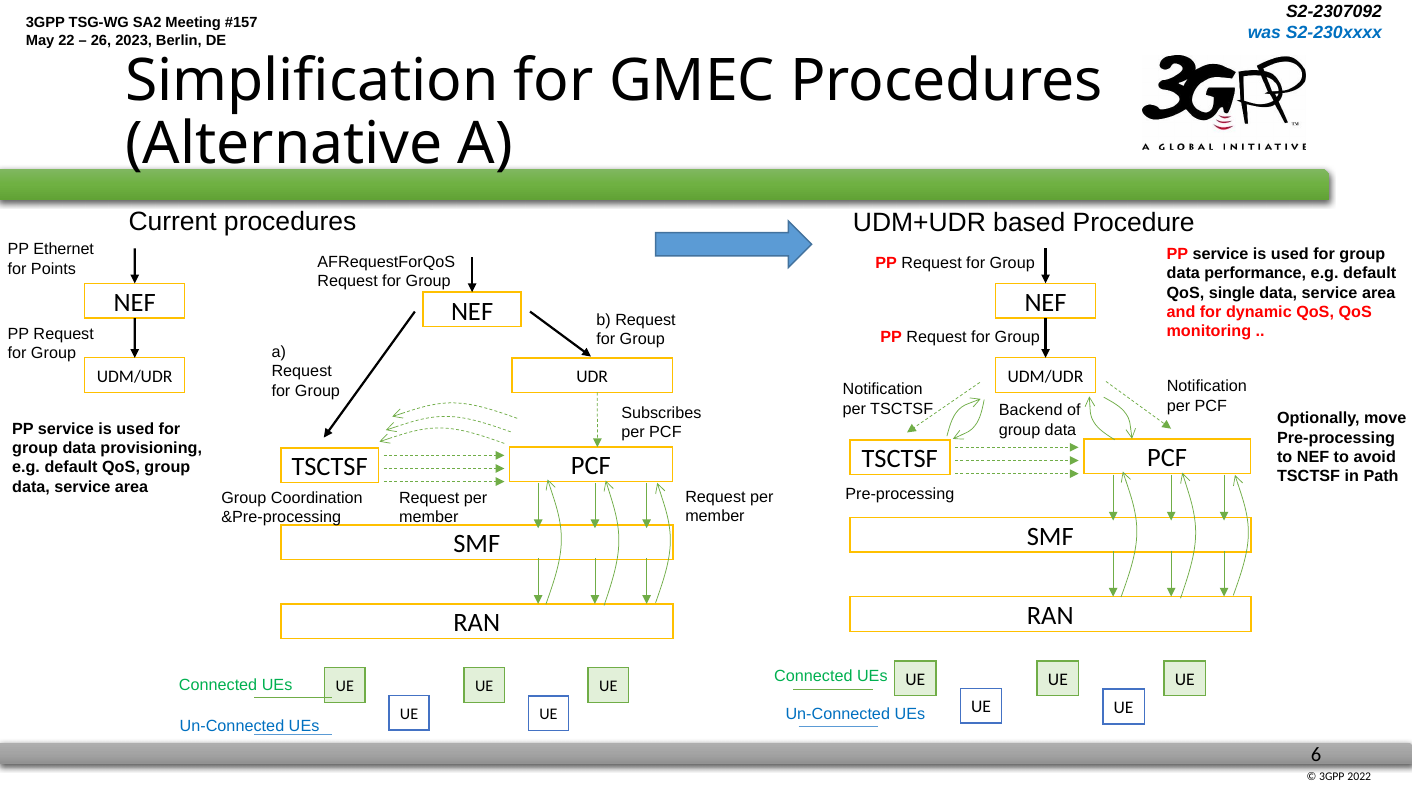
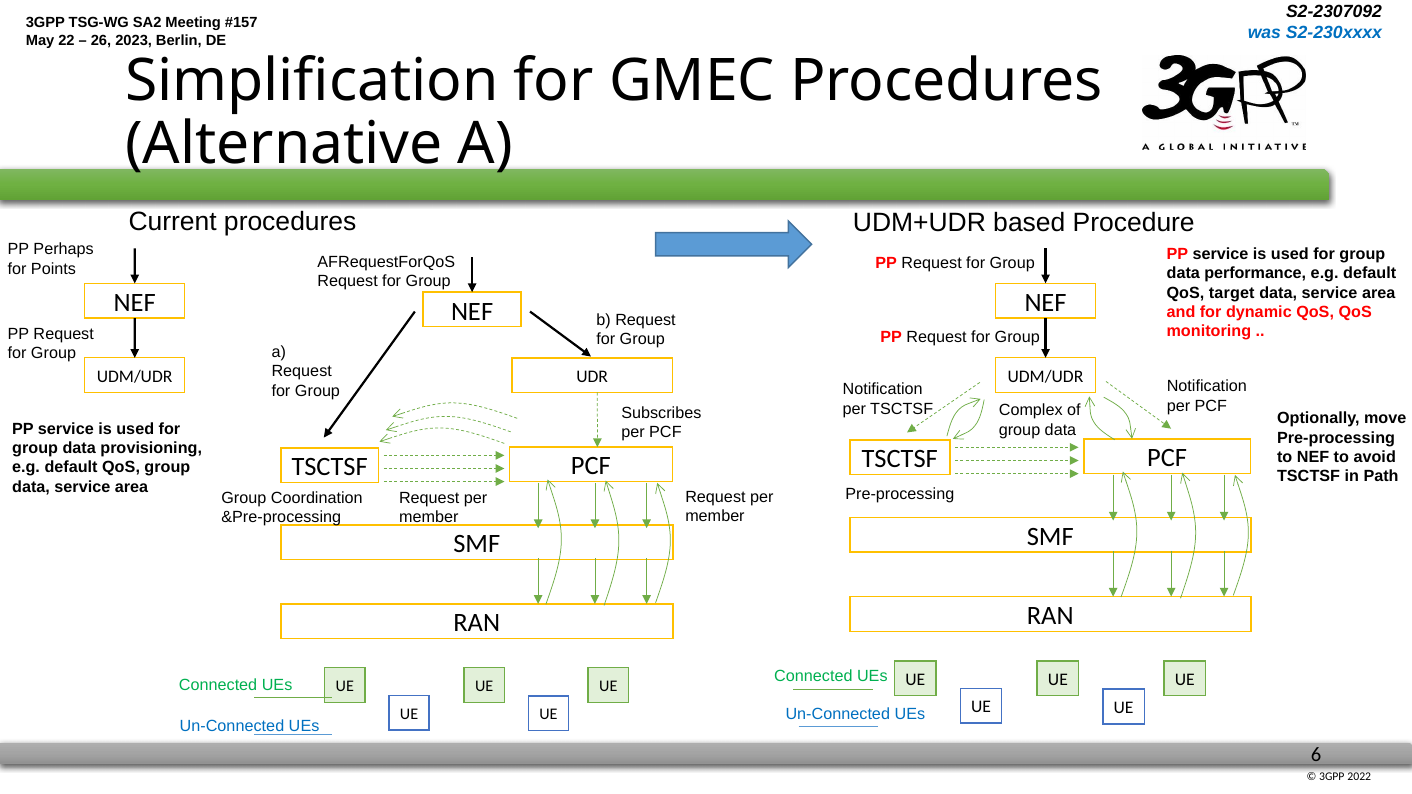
Ethernet: Ethernet -> Perhaps (64, 249)
single: single -> target (1232, 293)
Backend: Backend -> Complex (1031, 411)
